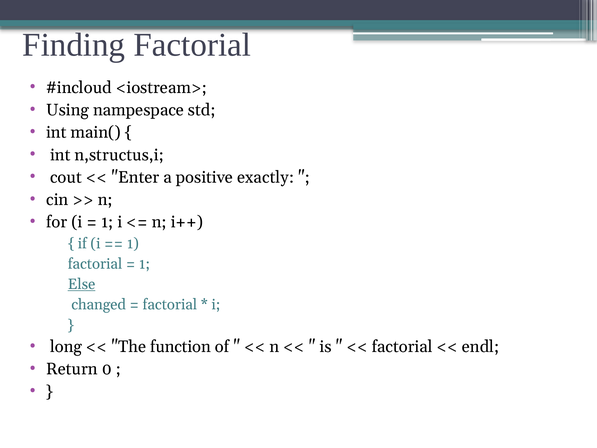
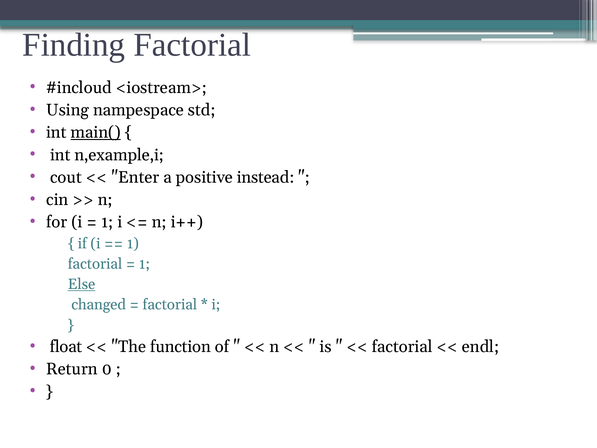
main( underline: none -> present (96, 132)
n,structus,i: n,structus,i -> n,example,i (119, 155)
exactly: exactly -> instead (266, 177)
long: long -> float (66, 346)
